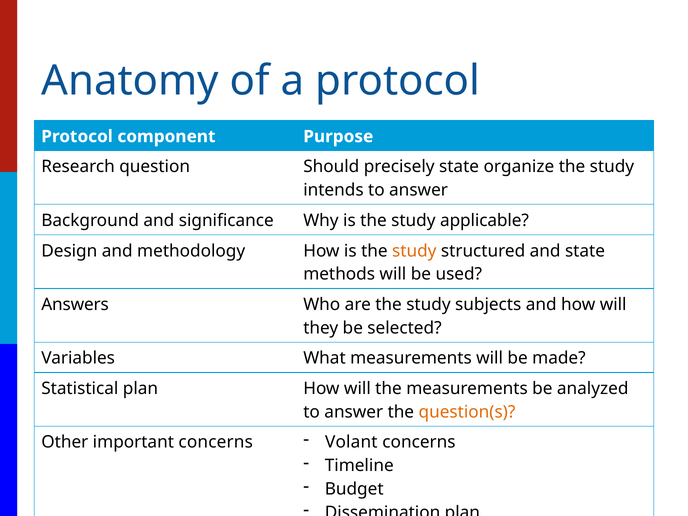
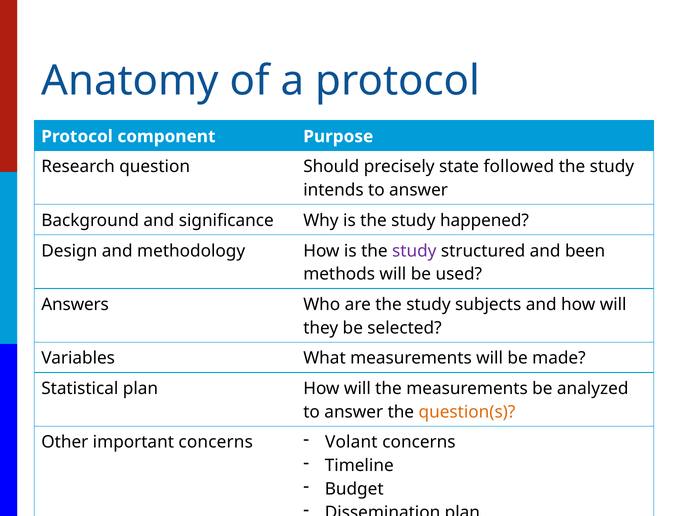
organize: organize -> followed (519, 167)
applicable: applicable -> happened (484, 221)
study colour: orange -> purple (414, 251)
and state: state -> been (585, 251)
